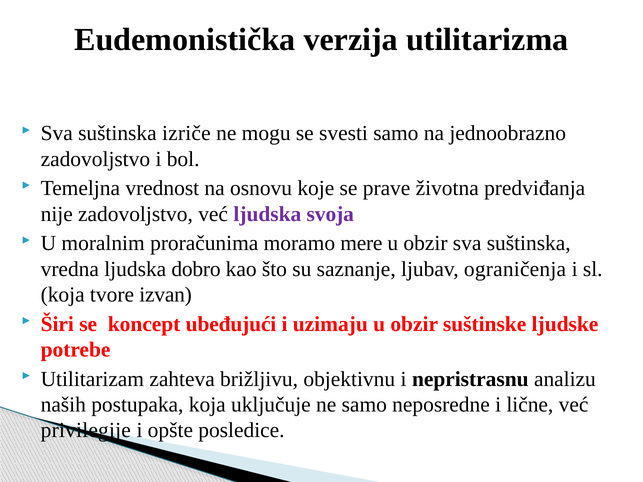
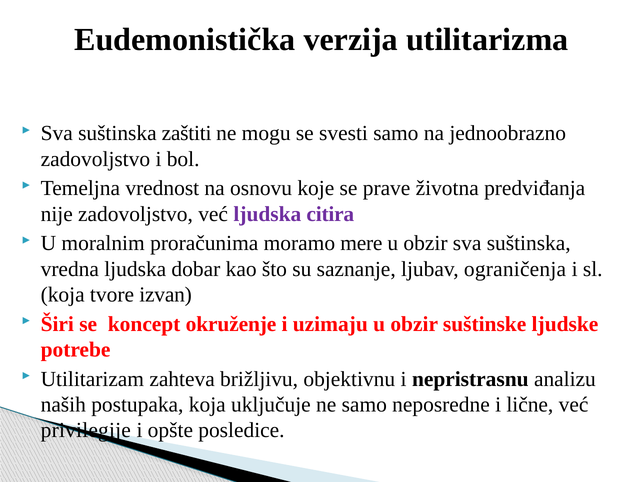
izriče: izriče -> zaštiti (187, 133)
svoja: svoja -> citira (330, 214)
dobro: dobro -> dobar (196, 269)
ubeđujući: ubeđujući -> okruženje (231, 324)
